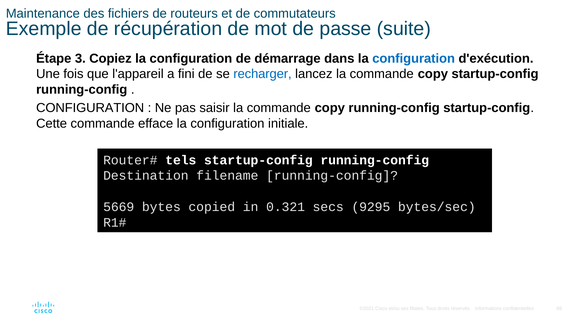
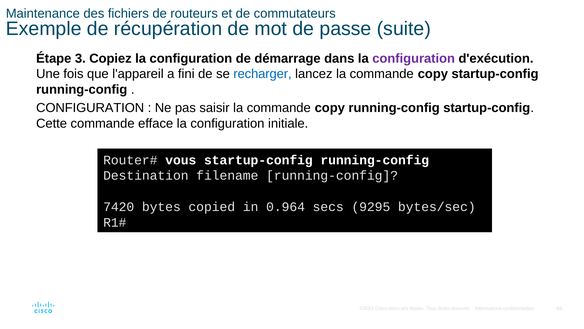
configuration colour: blue -> purple (414, 58)
tels: tels -> vous (181, 160)
5669: 5669 -> 7420 (119, 207)
0.321: 0.321 -> 0.964 (286, 207)
